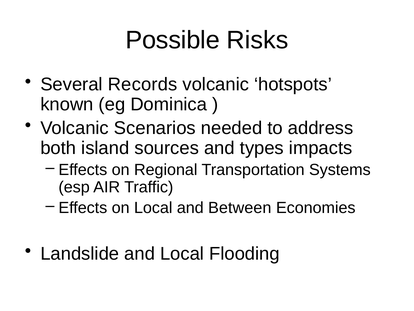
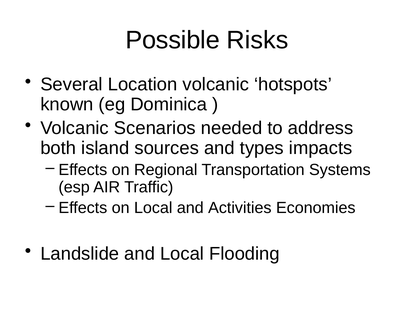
Records: Records -> Location (143, 84)
Between: Between -> Activities (240, 208)
